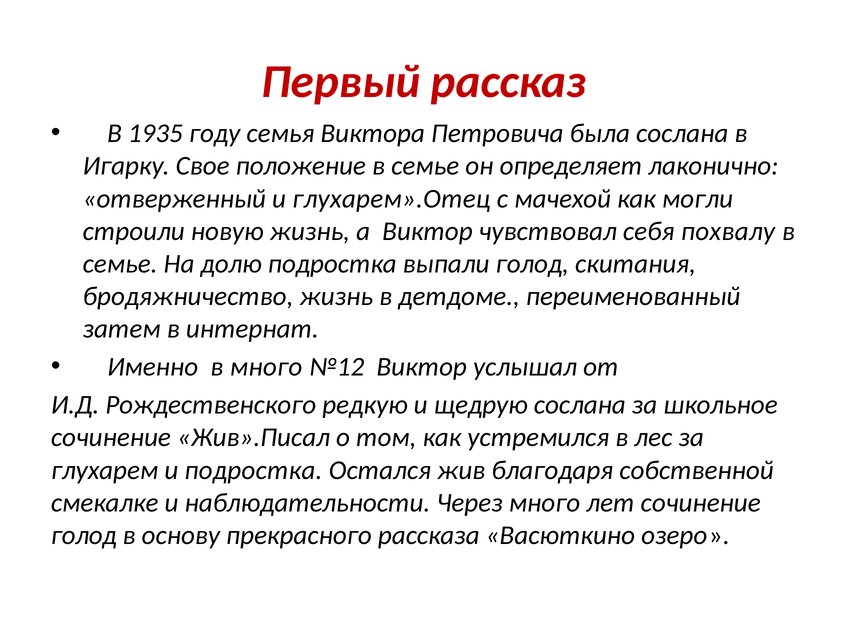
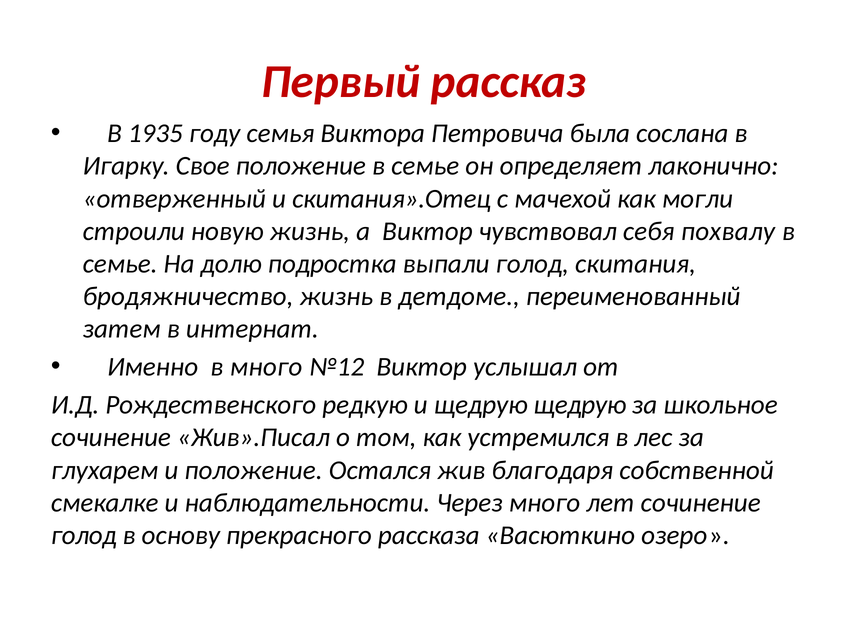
глухарем».Отец: глухарем».Отец -> скитания».Отец (392, 199)
щедрую сослана: сослана -> щедрую (580, 405)
и подростка: подростка -> положение (254, 470)
